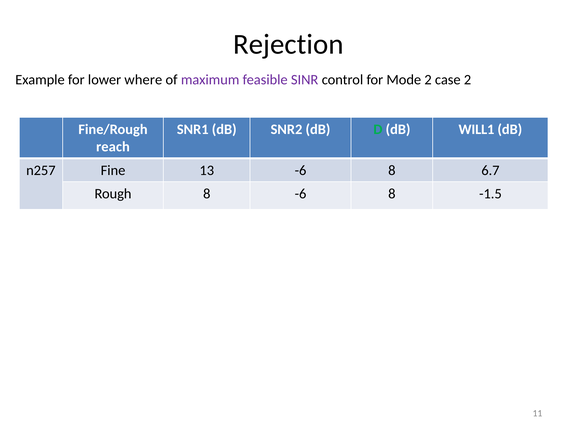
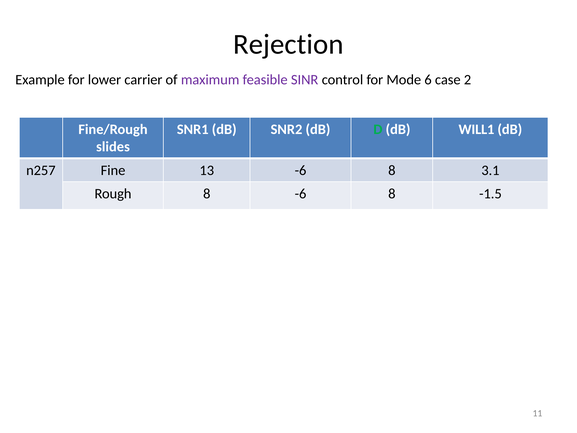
where: where -> carrier (143, 80)
Mode 2: 2 -> 6 (428, 80)
reach: reach -> slides (113, 147)
6.7: 6.7 -> 3.1 (490, 170)
